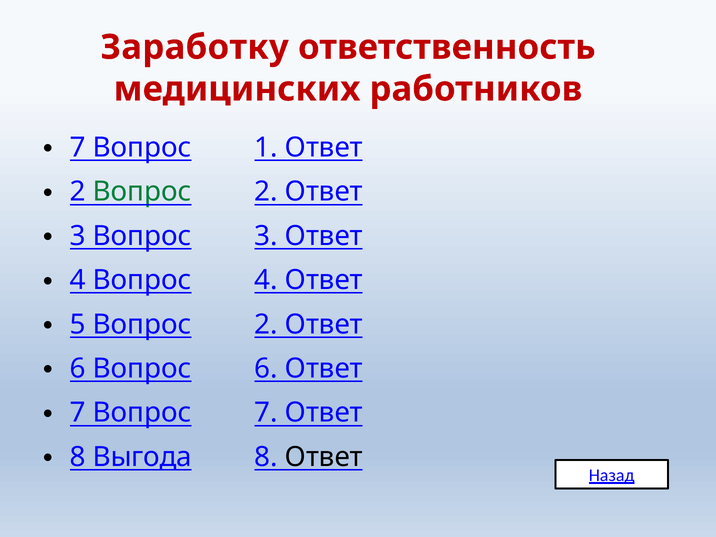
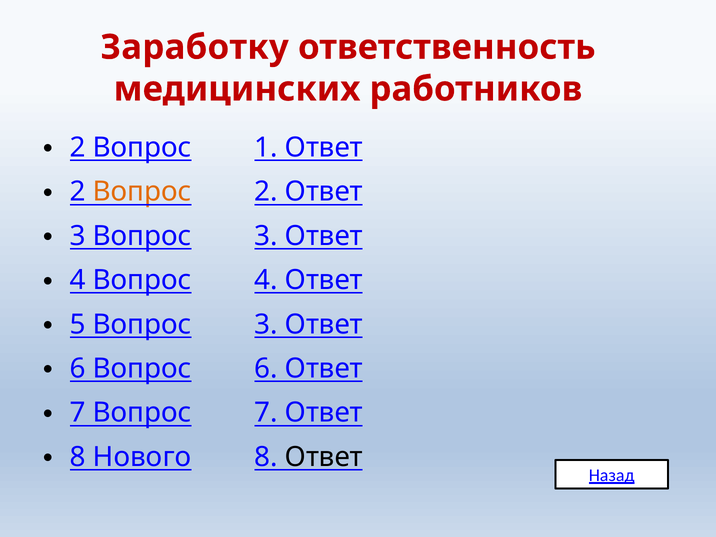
7: 7 -> 2 (78, 148)
Вопрос colour: green -> orange (142, 192)
5 Вопрос 2: 2 -> 3 (266, 324)
Выгода: Выгода -> Нового (142, 457)
